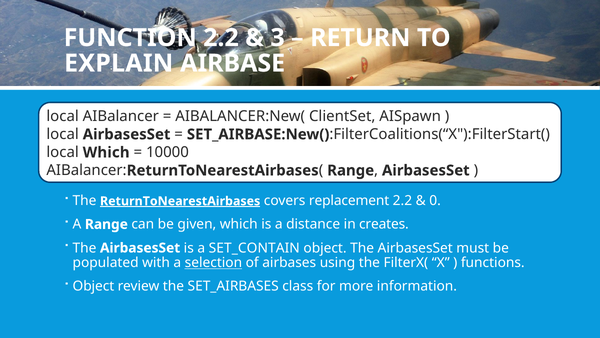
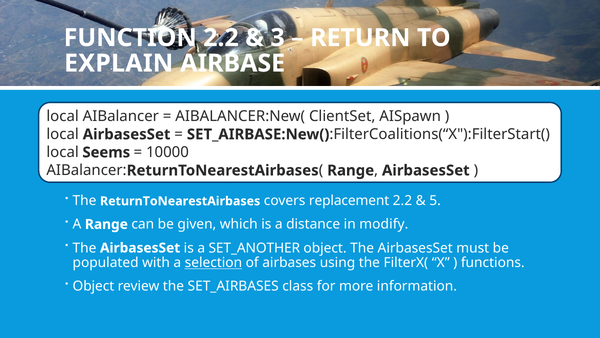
local Which: Which -> Seems (106, 152)
ReturnToNearestAirbases underline: present -> none (180, 201)
0: 0 -> 5 (435, 200)
creates: creates -> modify (384, 224)
SET_CONTAIN: SET_CONTAIN -> SET_ANOTHER (254, 248)
